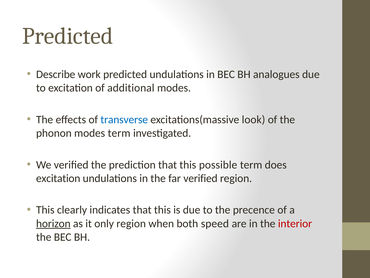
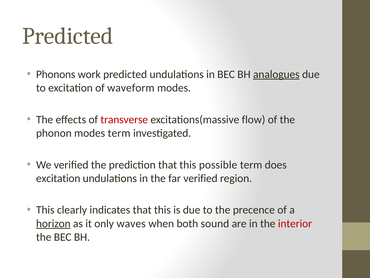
Describe: Describe -> Phonons (56, 74)
analogues underline: none -> present (276, 74)
additional: additional -> waveform (131, 88)
transverse colour: blue -> red (124, 119)
look: look -> flow (254, 119)
only region: region -> waves (131, 223)
speed: speed -> sound (215, 223)
